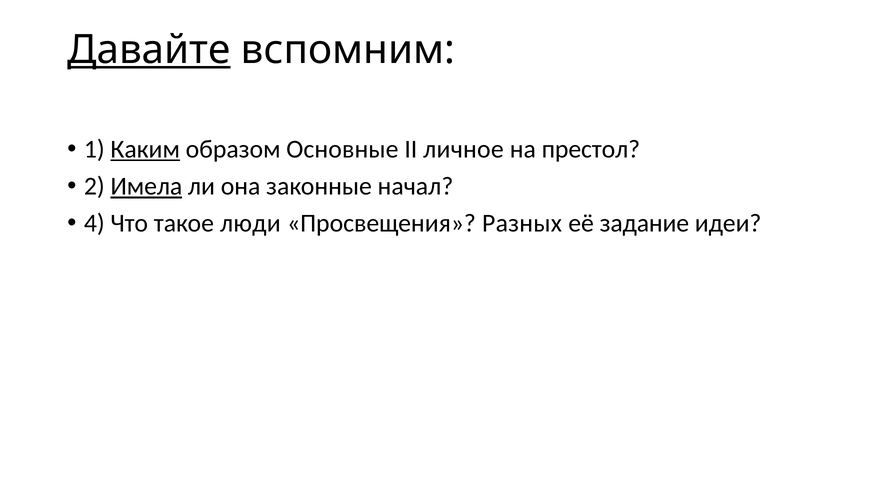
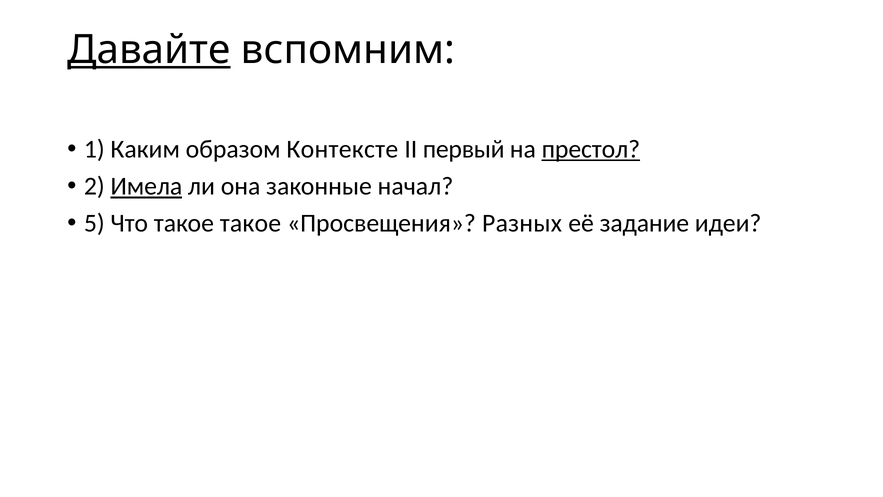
Каким underline: present -> none (145, 149)
Основные: Основные -> Контексте (342, 149)
личное: личное -> первый (464, 149)
престол underline: none -> present (591, 149)
4: 4 -> 5 (94, 223)
такое люди: люди -> такое (250, 223)
